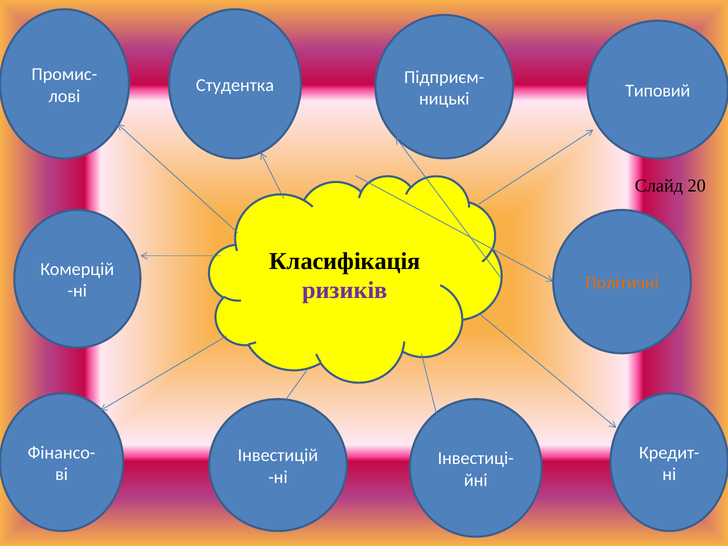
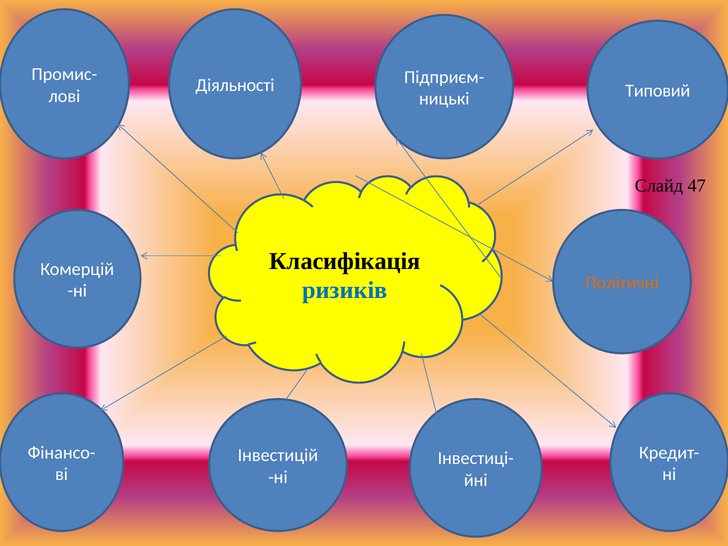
Студентка: Студентка -> Діяльності (235, 85)
20: 20 -> 47 (697, 186)
ризиків colour: purple -> blue (345, 290)
